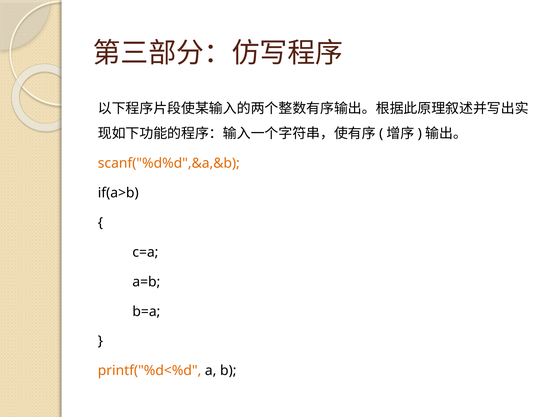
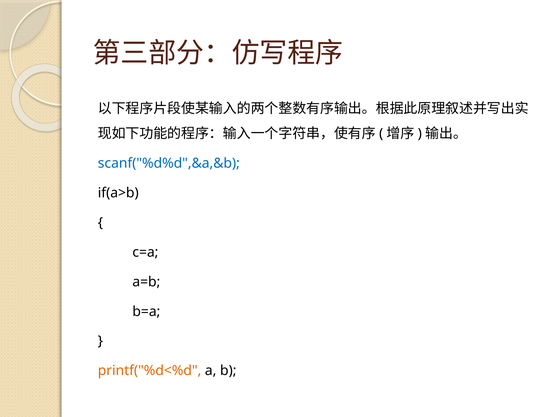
scanf("%d%d",&a,&b colour: orange -> blue (169, 163)
